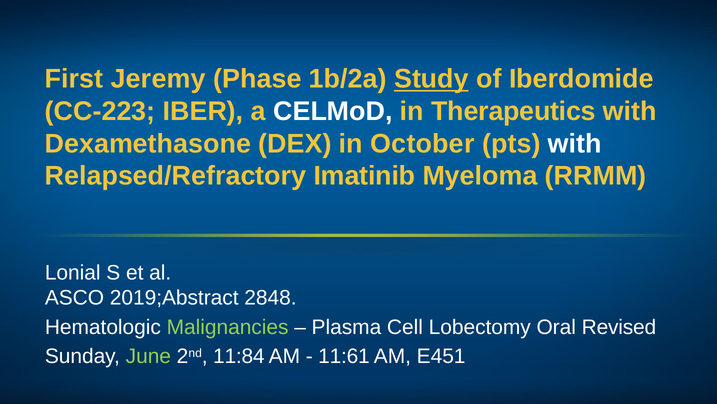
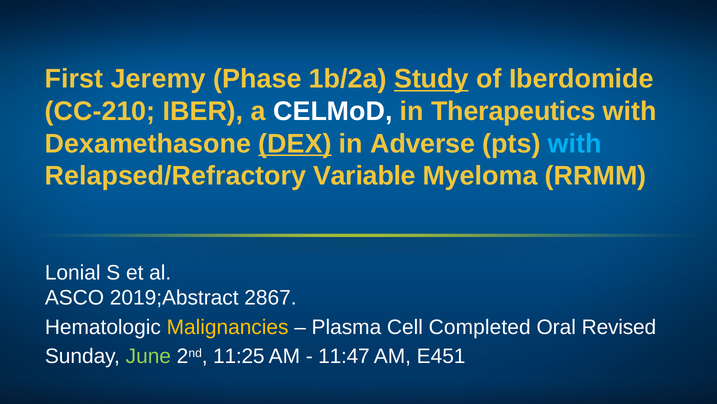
CC-223: CC-223 -> CC-210 (100, 111)
DEX underline: none -> present (295, 143)
October: October -> Adverse (423, 143)
with colour: white -> light blue (575, 143)
Imatinib: Imatinib -> Variable (364, 176)
2848: 2848 -> 2867 (270, 297)
Malignancies colour: light green -> yellow (228, 327)
Lobectomy: Lobectomy -> Completed (480, 327)
11:84: 11:84 -> 11:25 (239, 356)
11:61: 11:61 -> 11:47 (344, 356)
